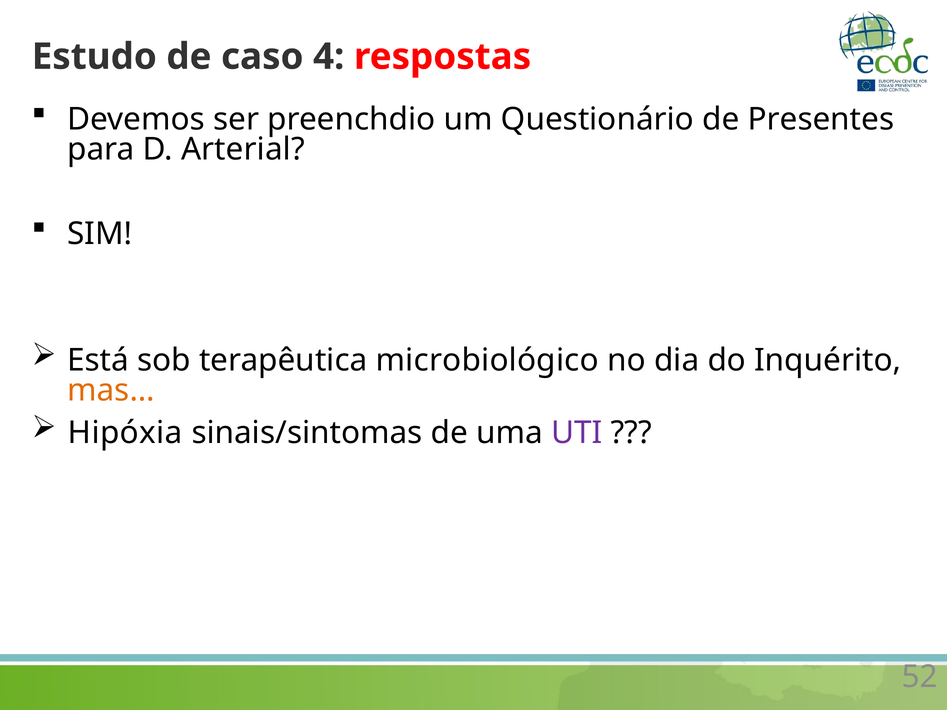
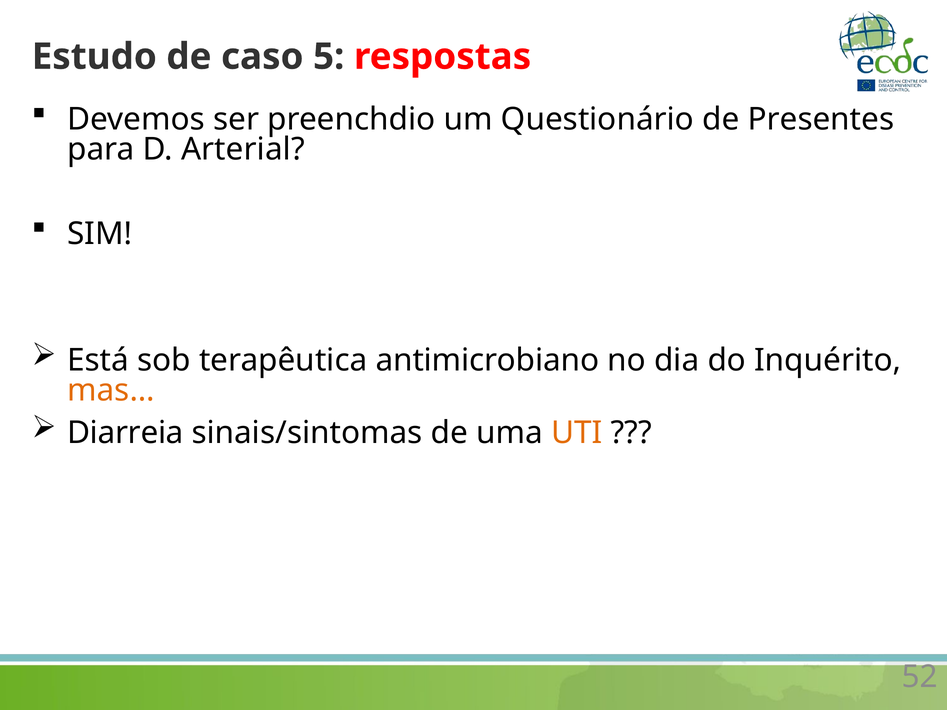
4: 4 -> 5 (329, 57)
microbiológico: microbiológico -> antimicrobiano (487, 360)
Hipóxia: Hipóxia -> Diarreia (125, 433)
UTI colour: purple -> orange (577, 433)
